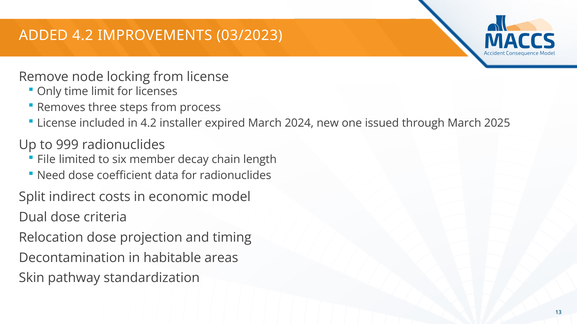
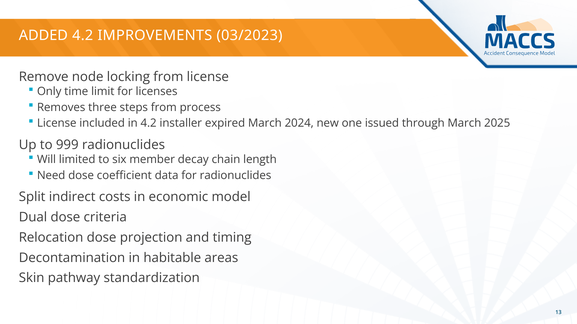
File: File -> Will (46, 160)
